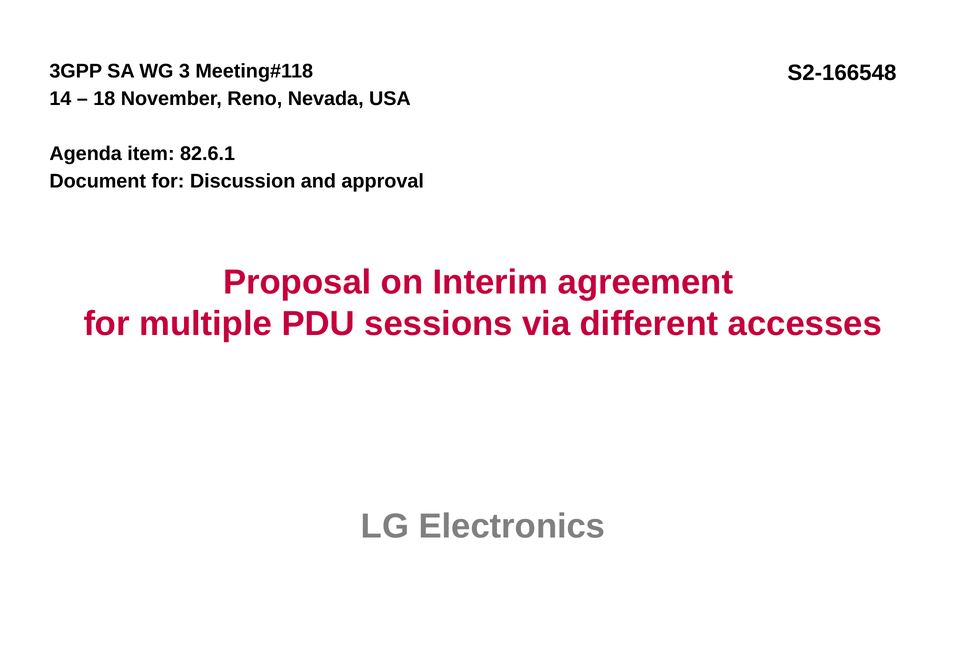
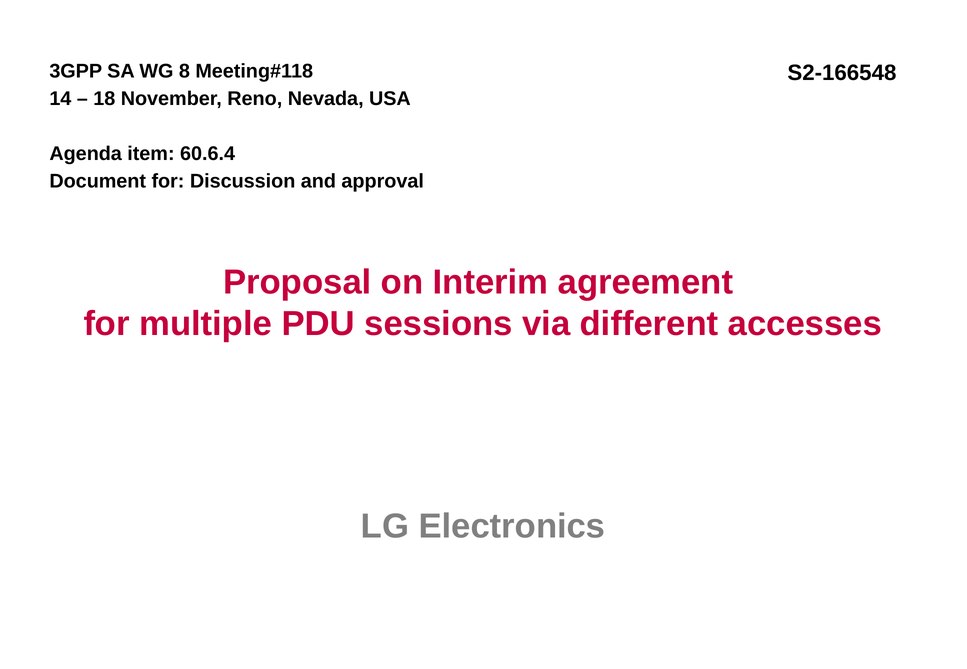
3: 3 -> 8 (184, 71)
82.6.1: 82.6.1 -> 60.6.4 (208, 154)
